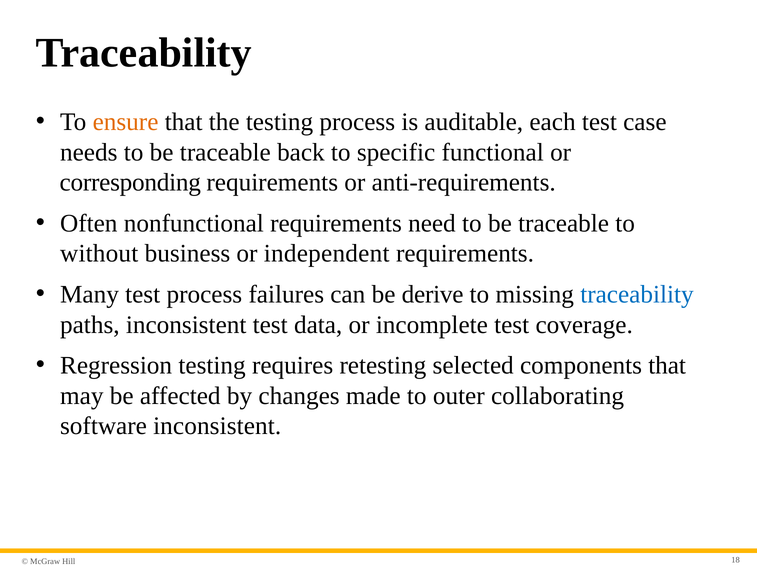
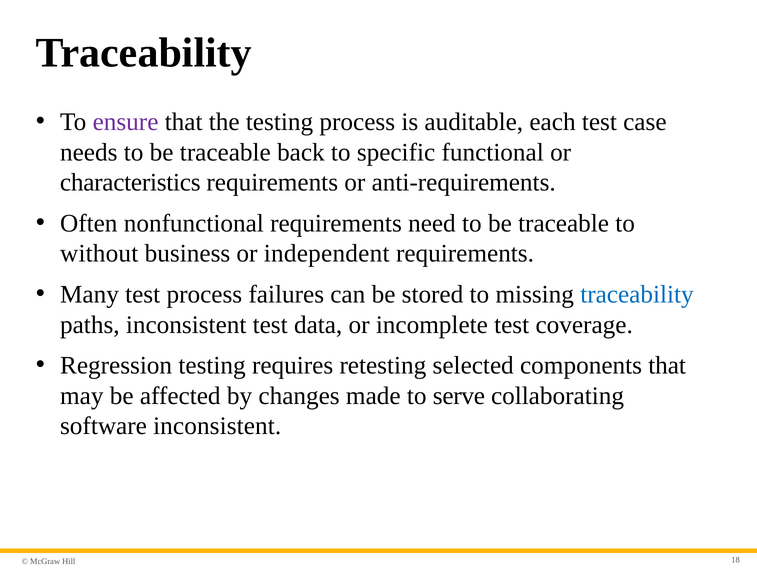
ensure colour: orange -> purple (126, 122)
corresponding: corresponding -> characteristics (130, 182)
derive: derive -> stored (433, 294)
outer: outer -> serve (459, 396)
